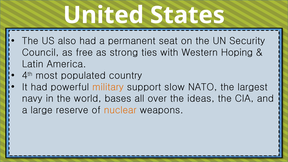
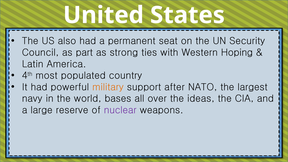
free: free -> part (84, 53)
slow: slow -> after (175, 87)
nuclear colour: orange -> purple (120, 110)
